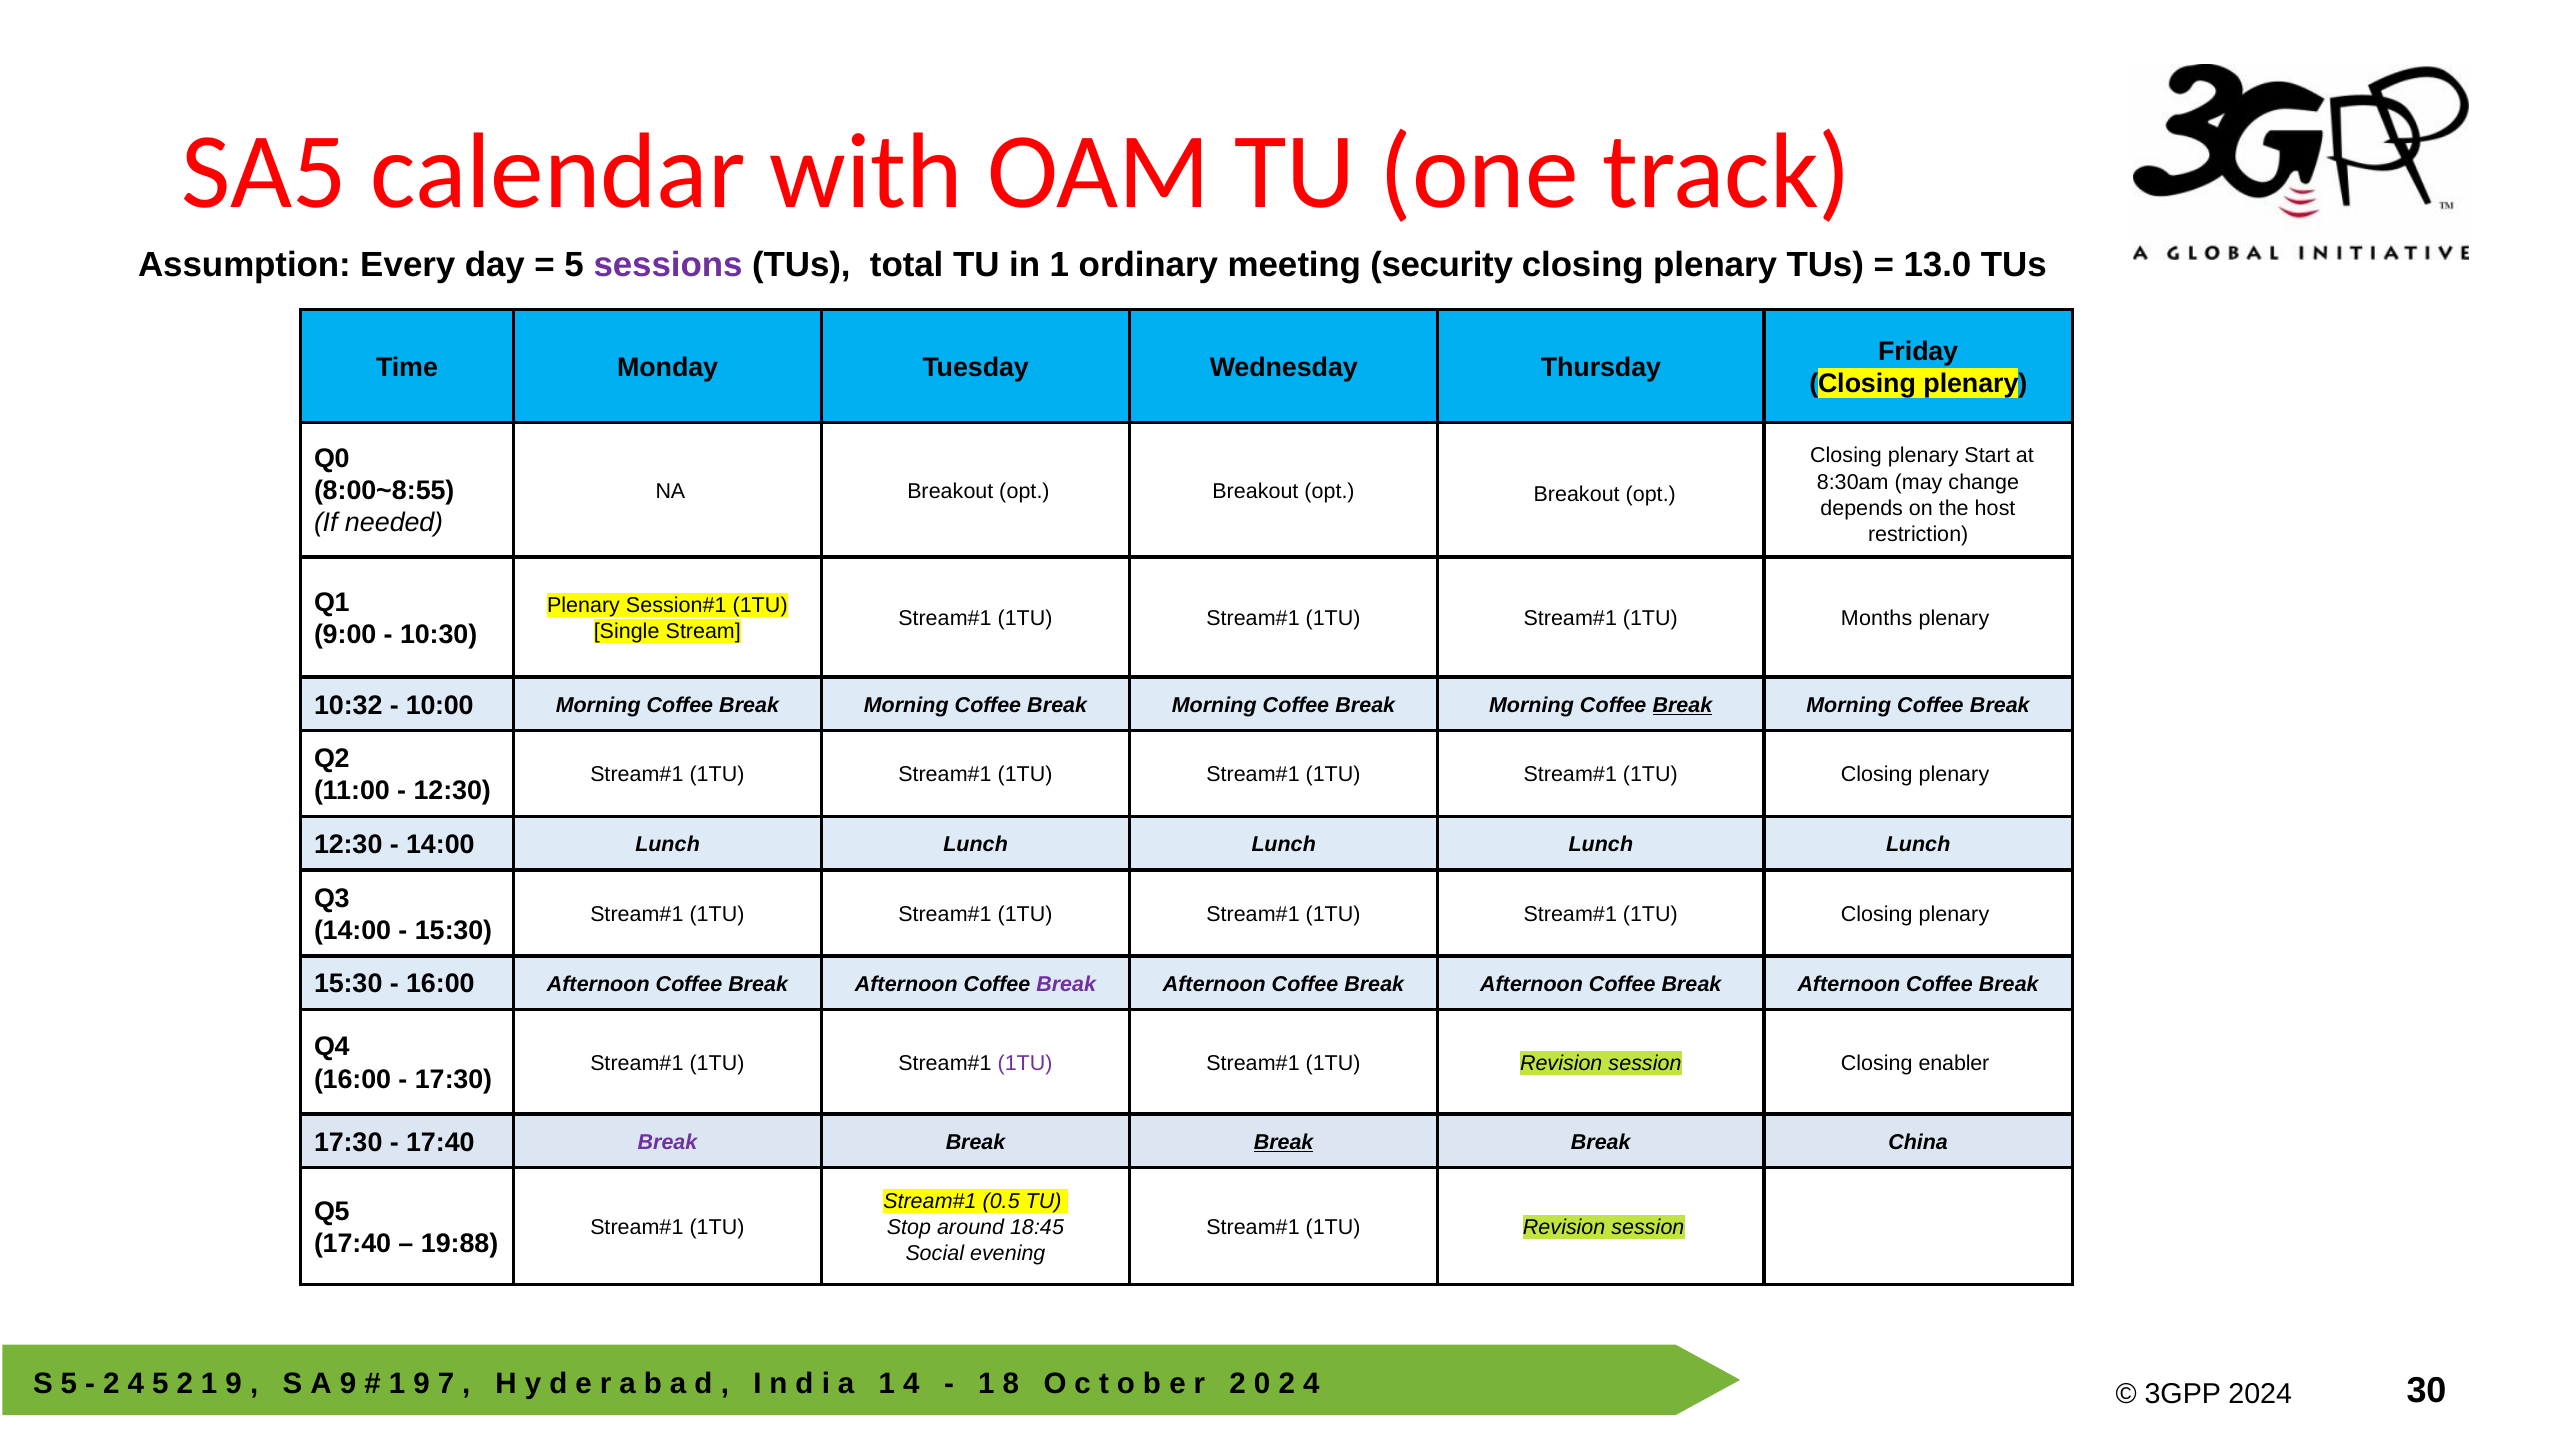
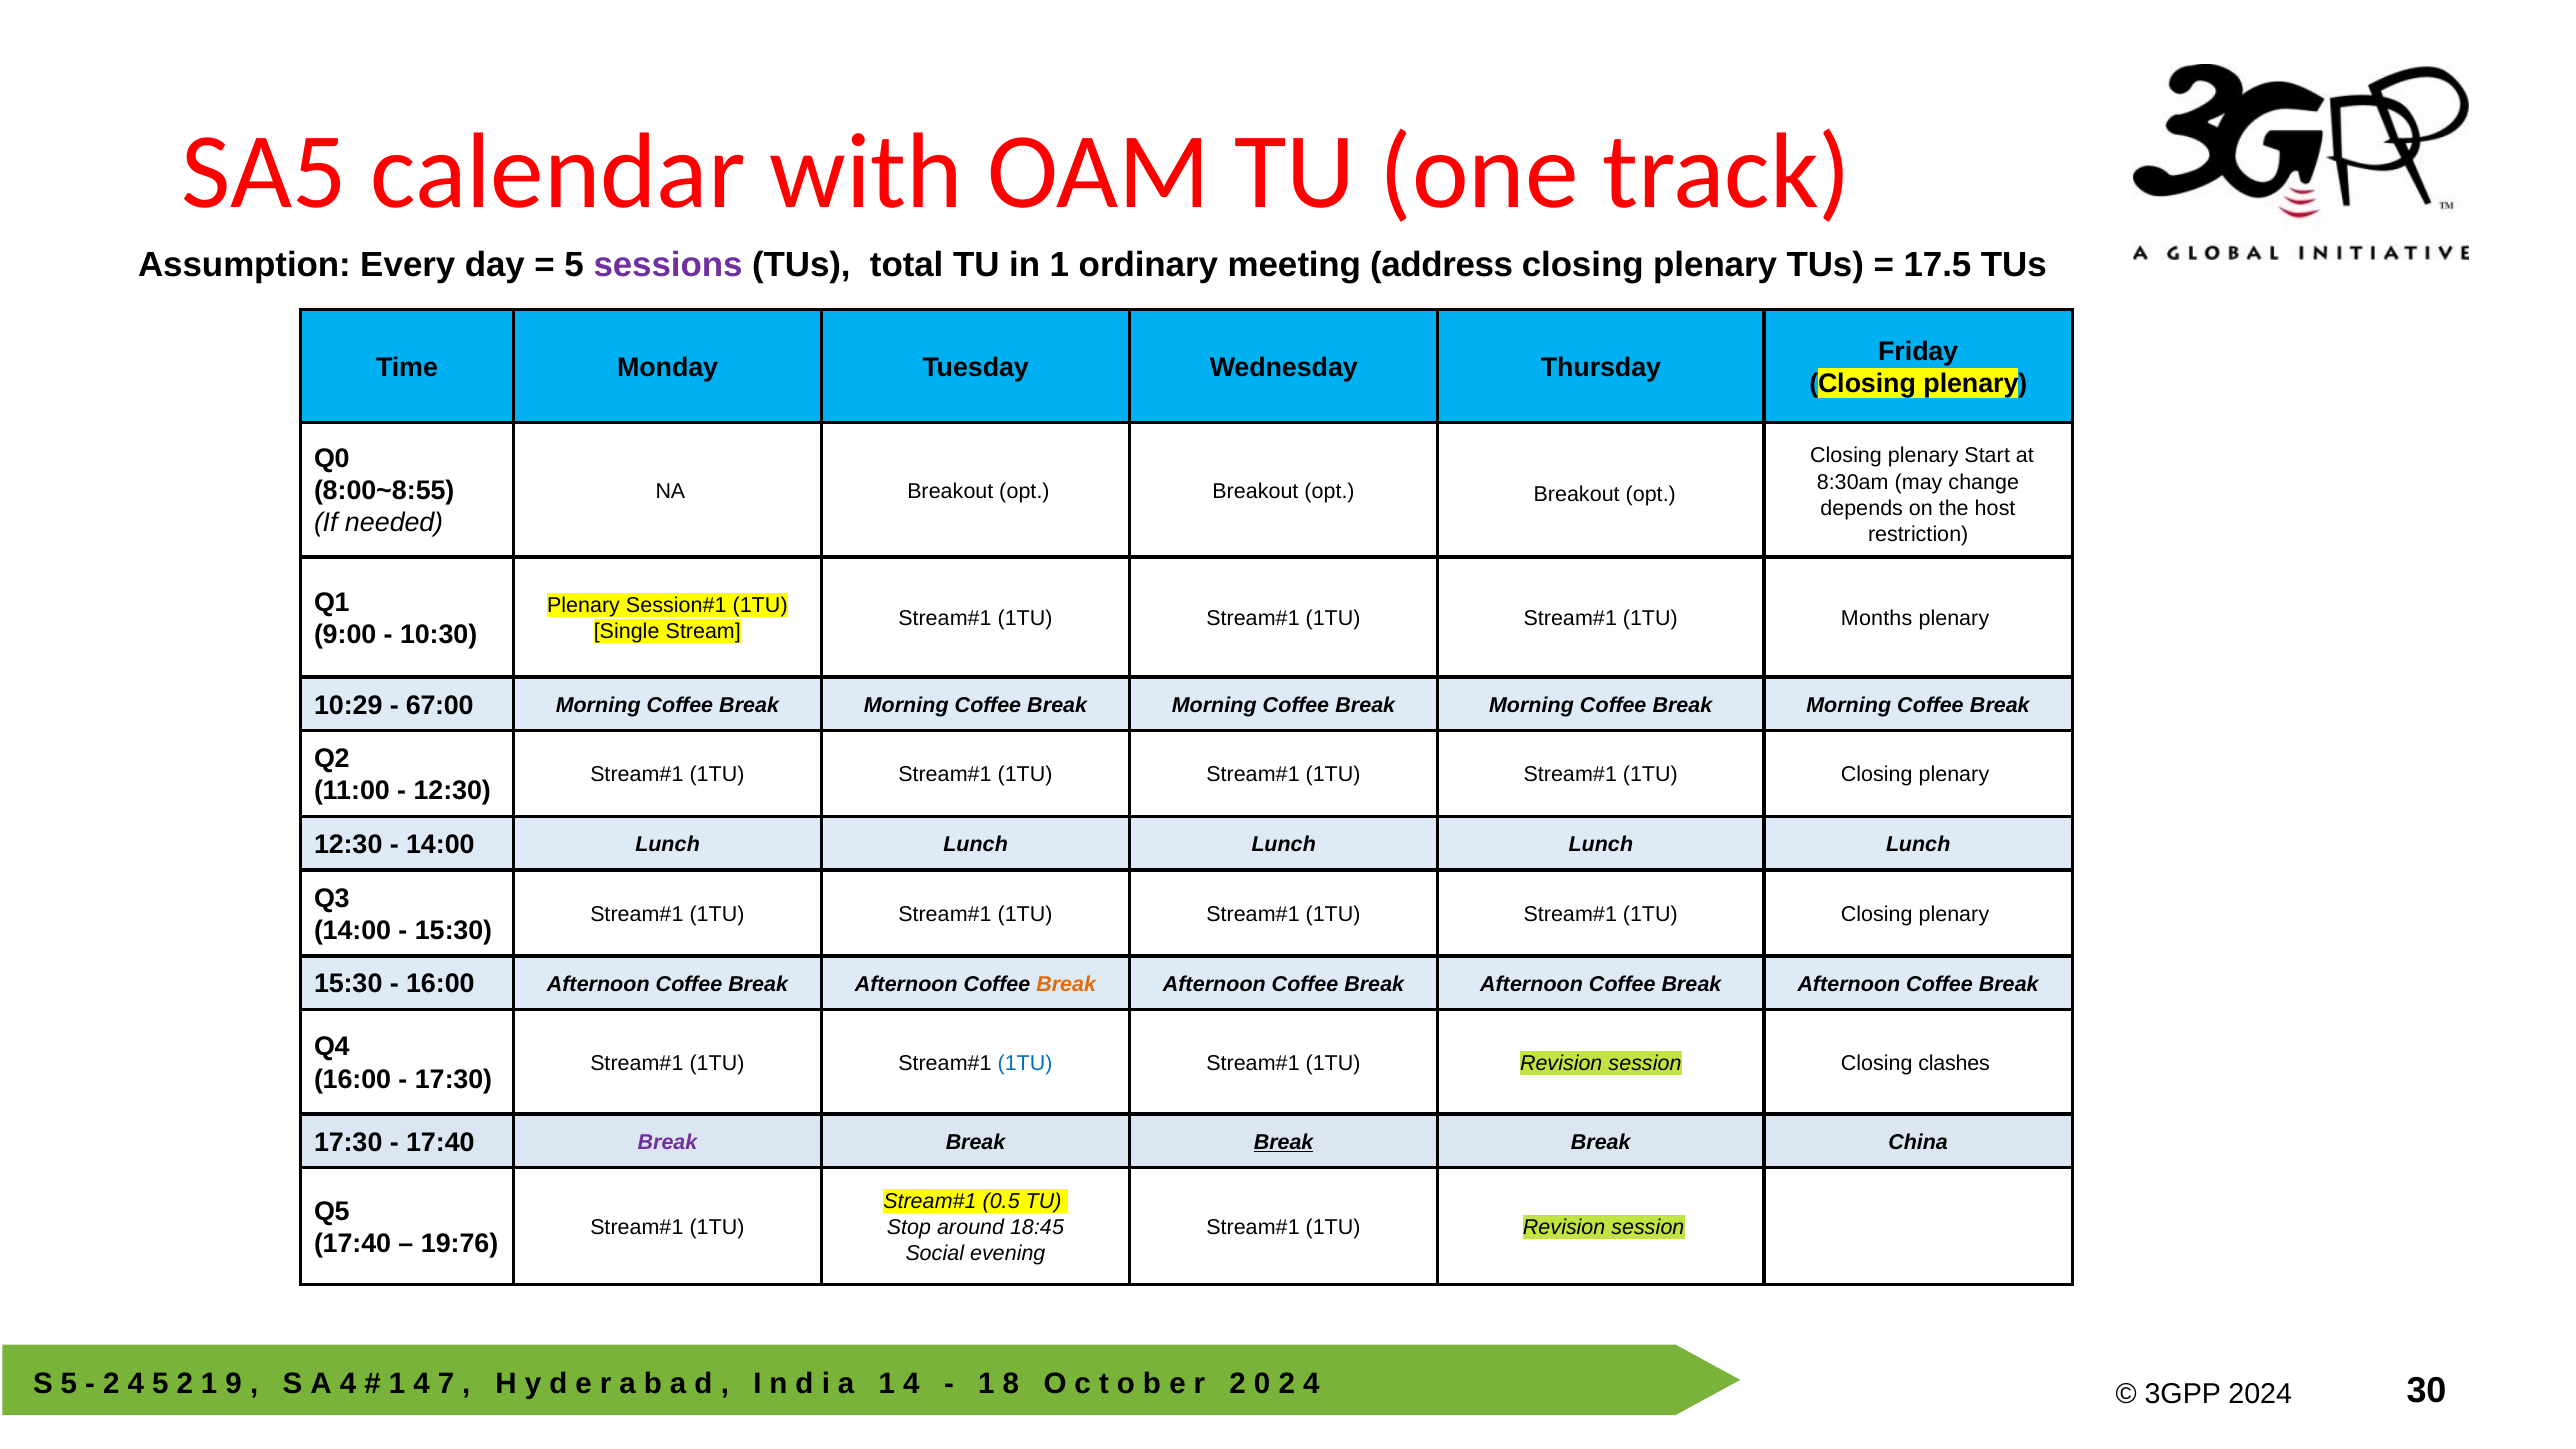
security: security -> address (1442, 265)
13.0: 13.0 -> 17.5 (1937, 265)
10:32: 10:32 -> 10:29 (348, 705)
10:00: 10:00 -> 67:00 (440, 705)
Break underline: present -> none (1682, 705)
Break colour: purple -> orange (1066, 984)
1TU colour: purple -> blue (1025, 1063)
enabler: enabler -> clashes (1954, 1063)
19:88: 19:88 -> 19:76 (460, 1244)
9: 9 -> 4 (348, 1384)
9: 9 -> 4 (421, 1384)
